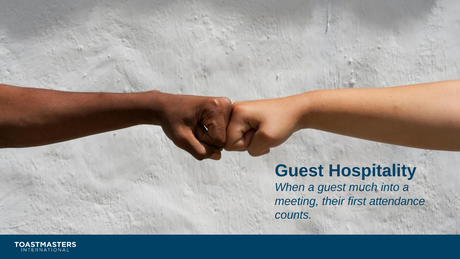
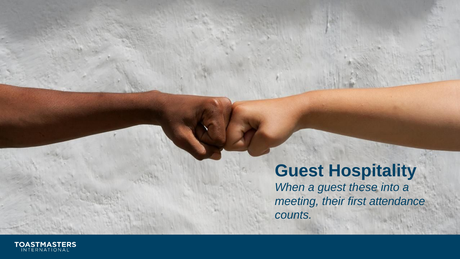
much: much -> these (363, 187)
